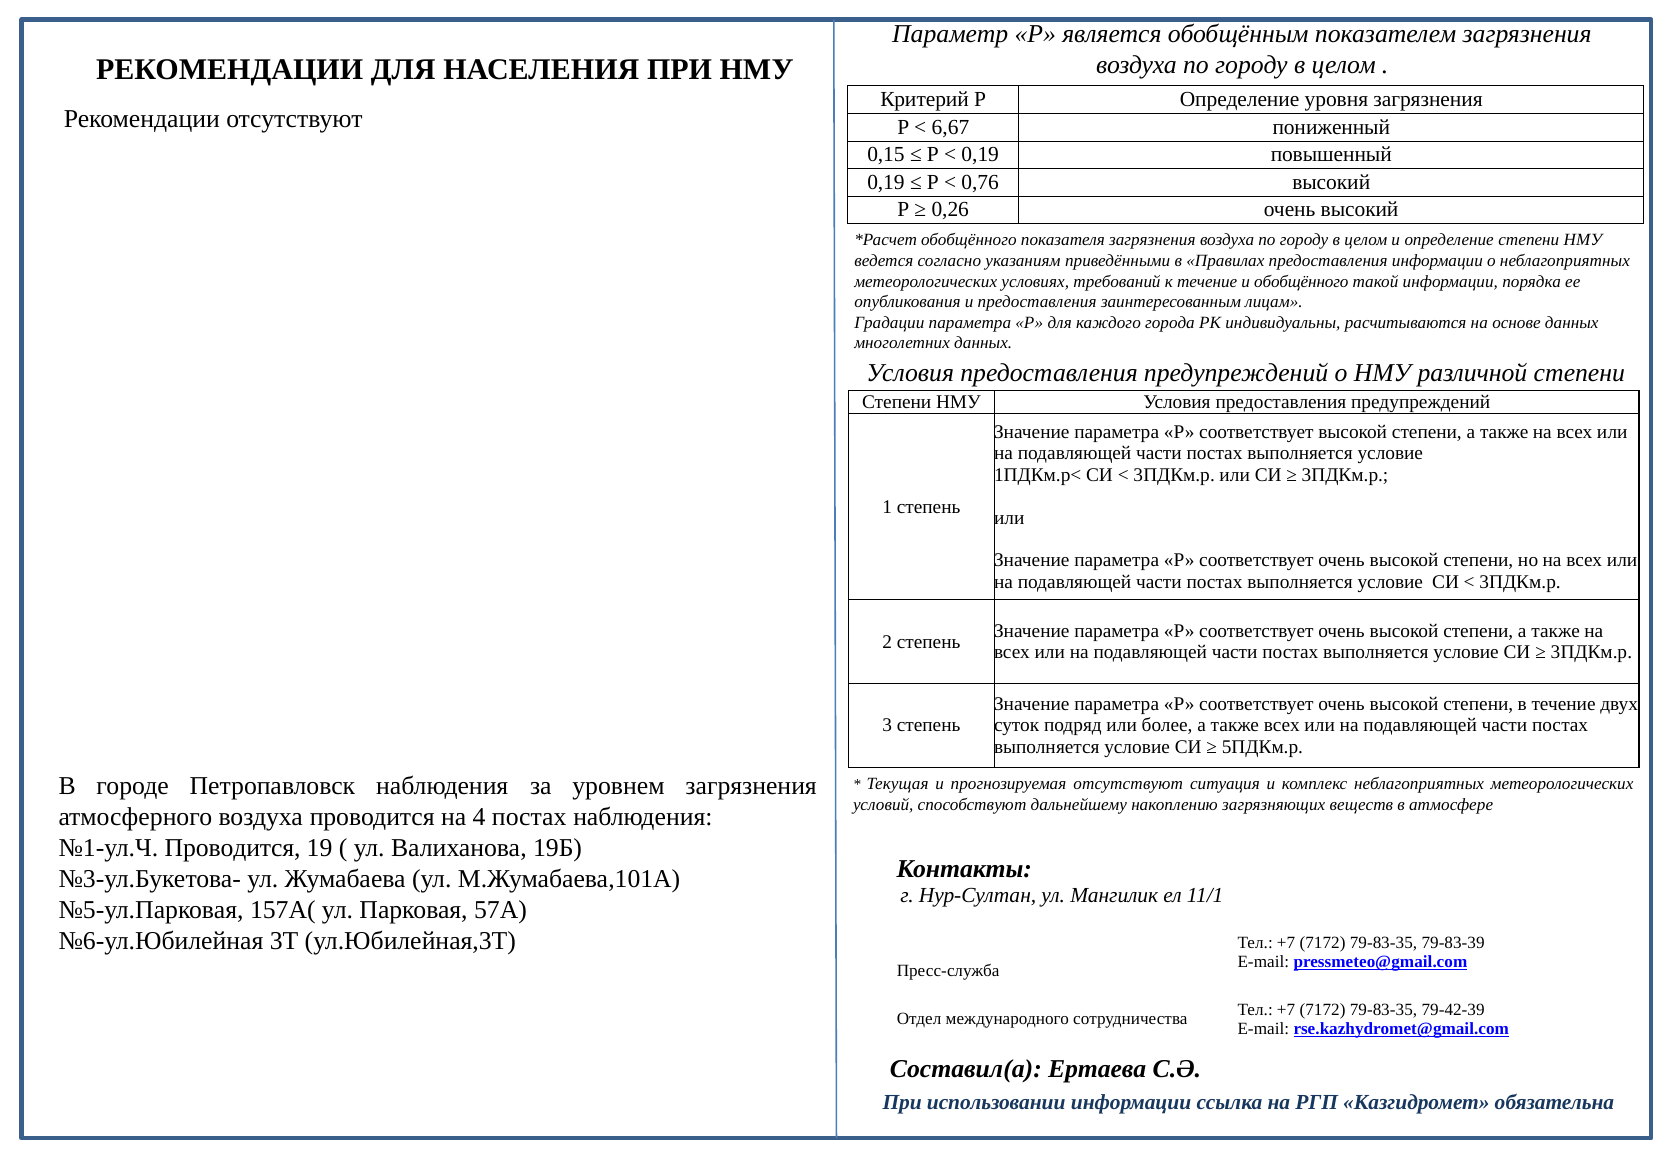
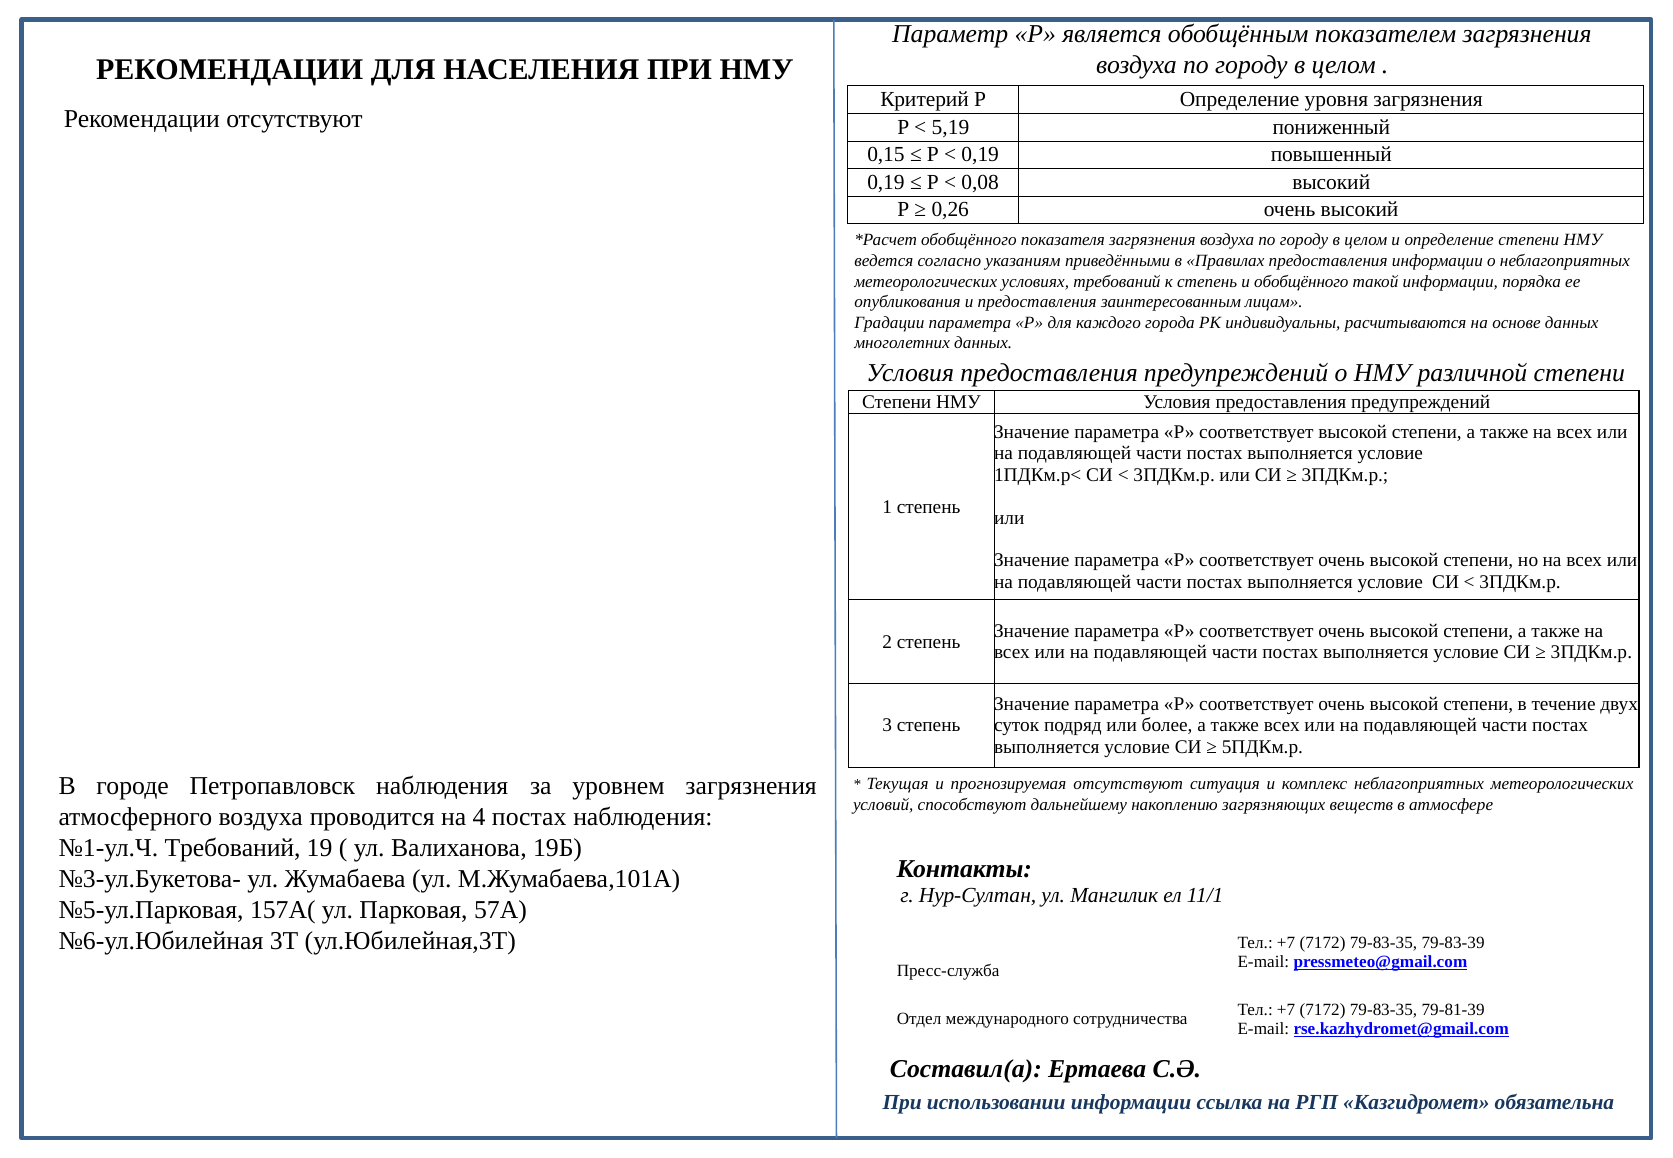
6,67: 6,67 -> 5,19 (950, 127)
0,76: 0,76 -> 0,08 (980, 182)
к течение: течение -> степень (1207, 281)
№1-ул.Ч Проводится: Проводится -> Требований (233, 848)
79-42-39: 79-42-39 -> 79-81-39 (1453, 1010)
